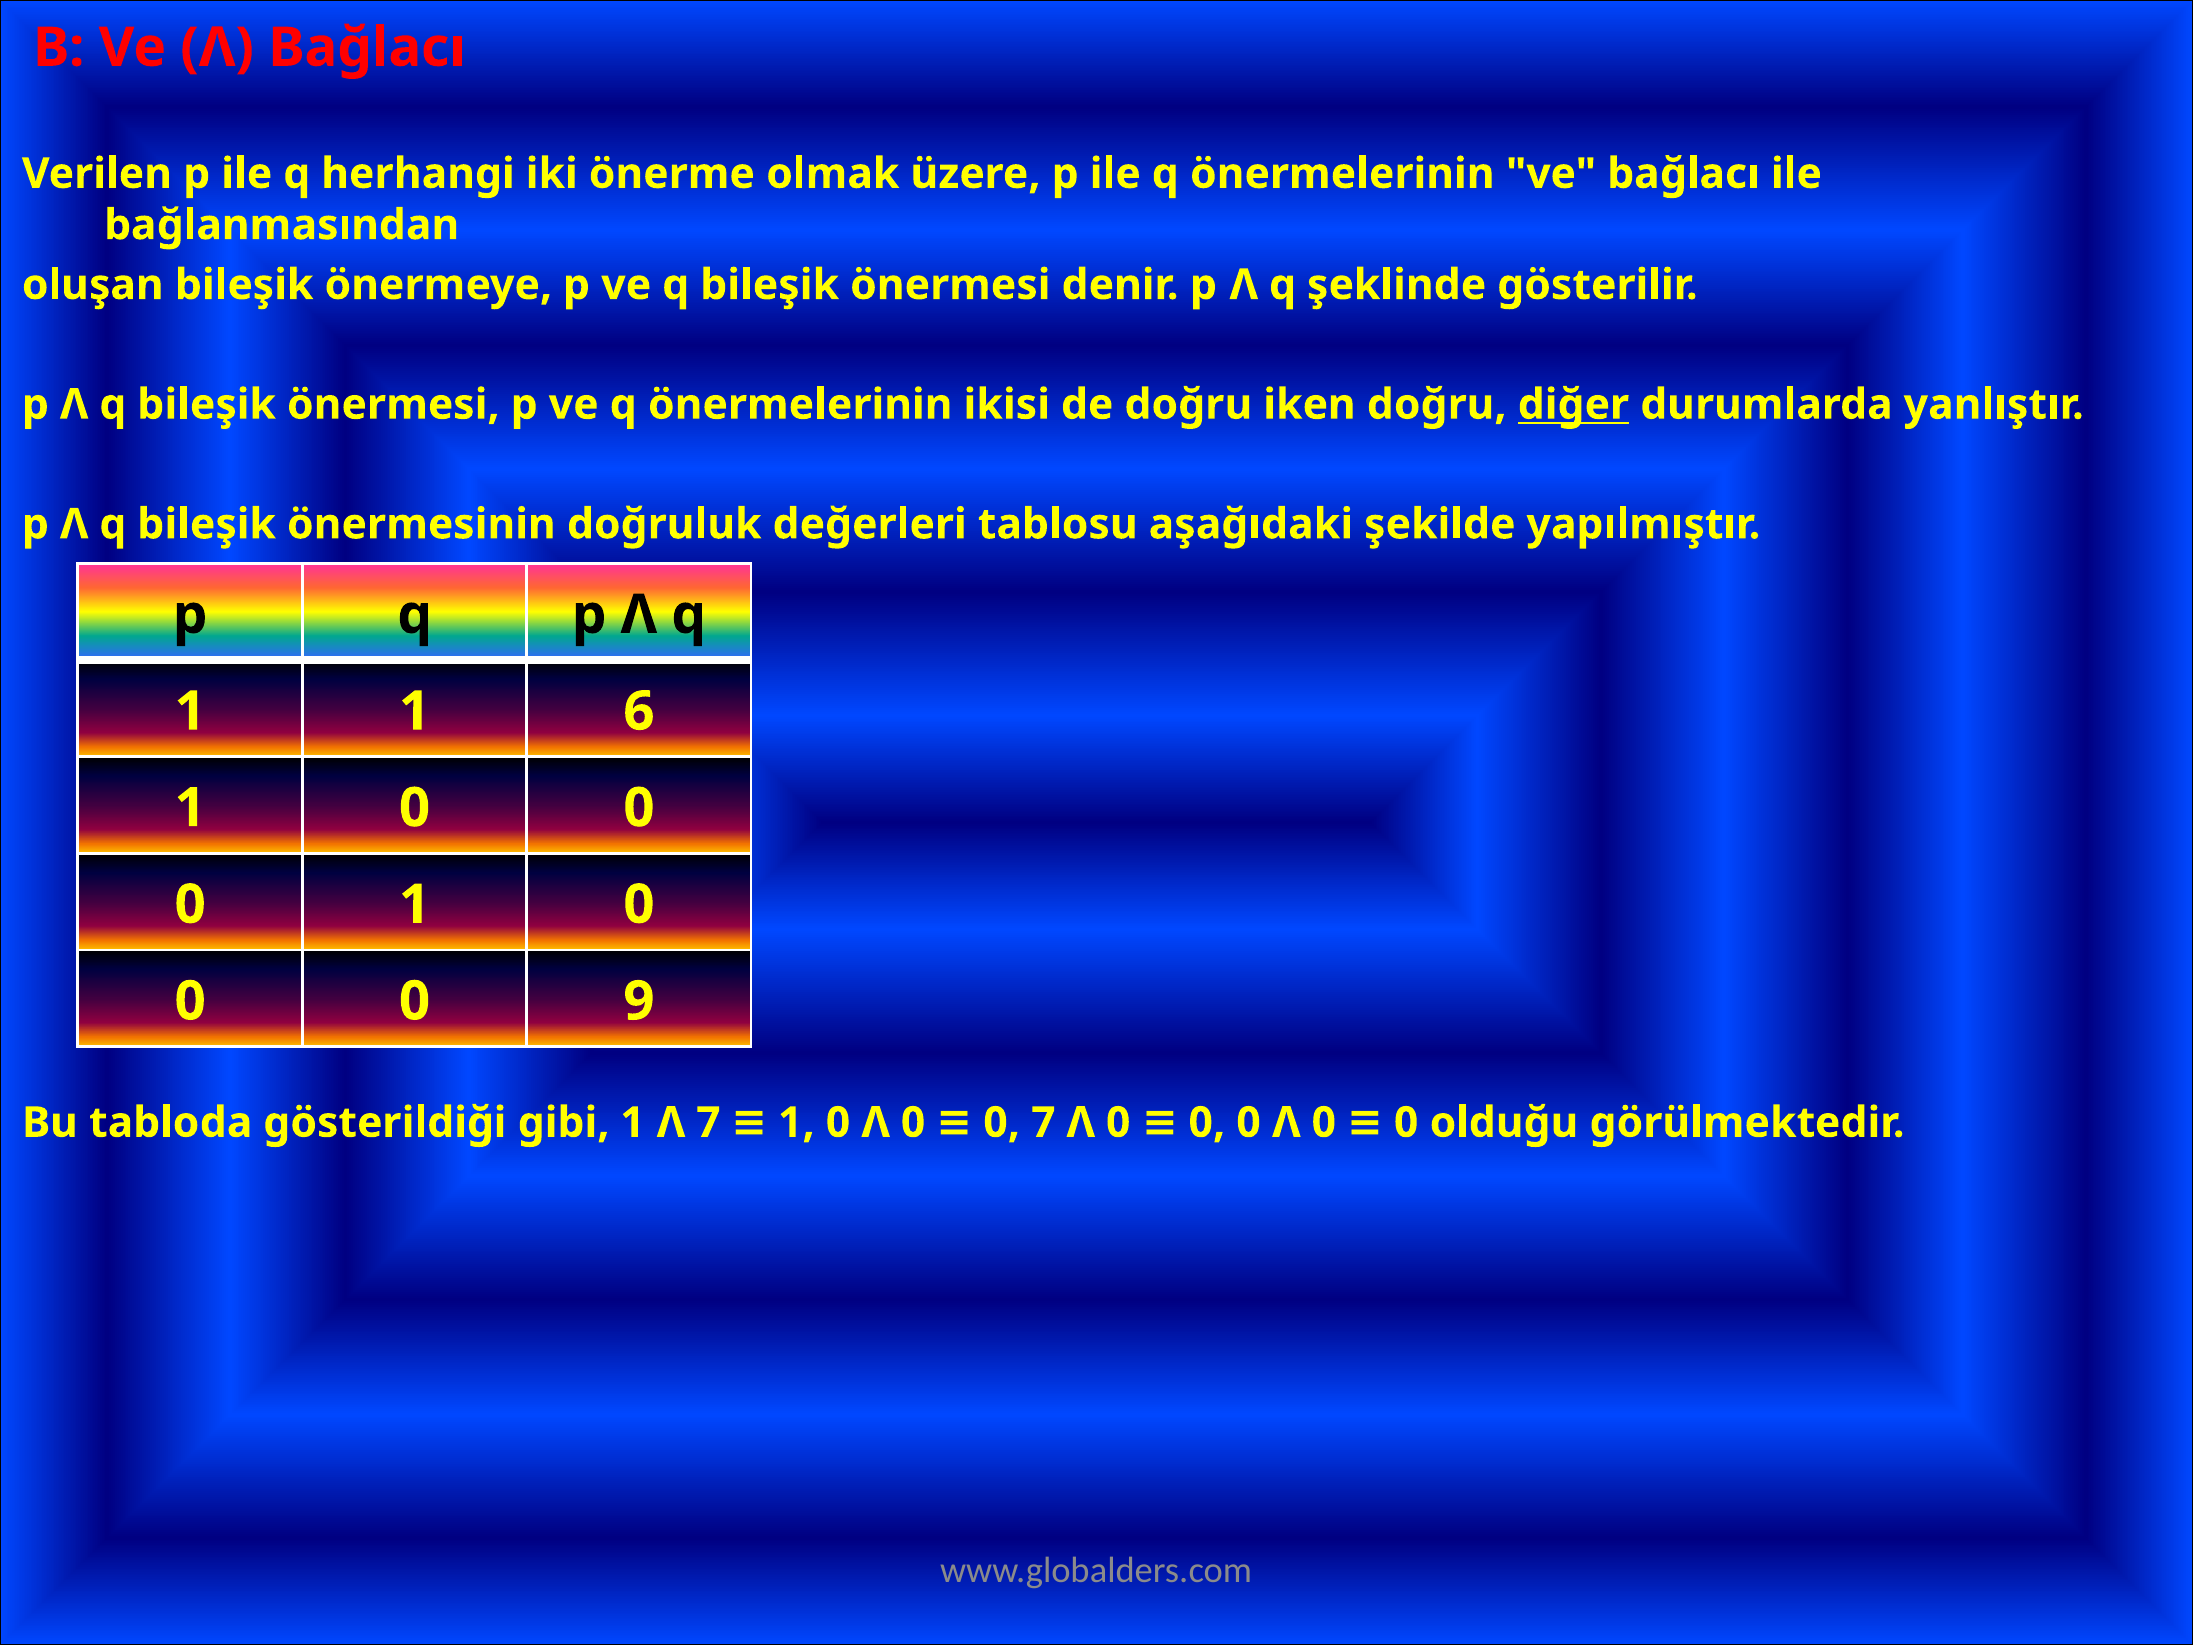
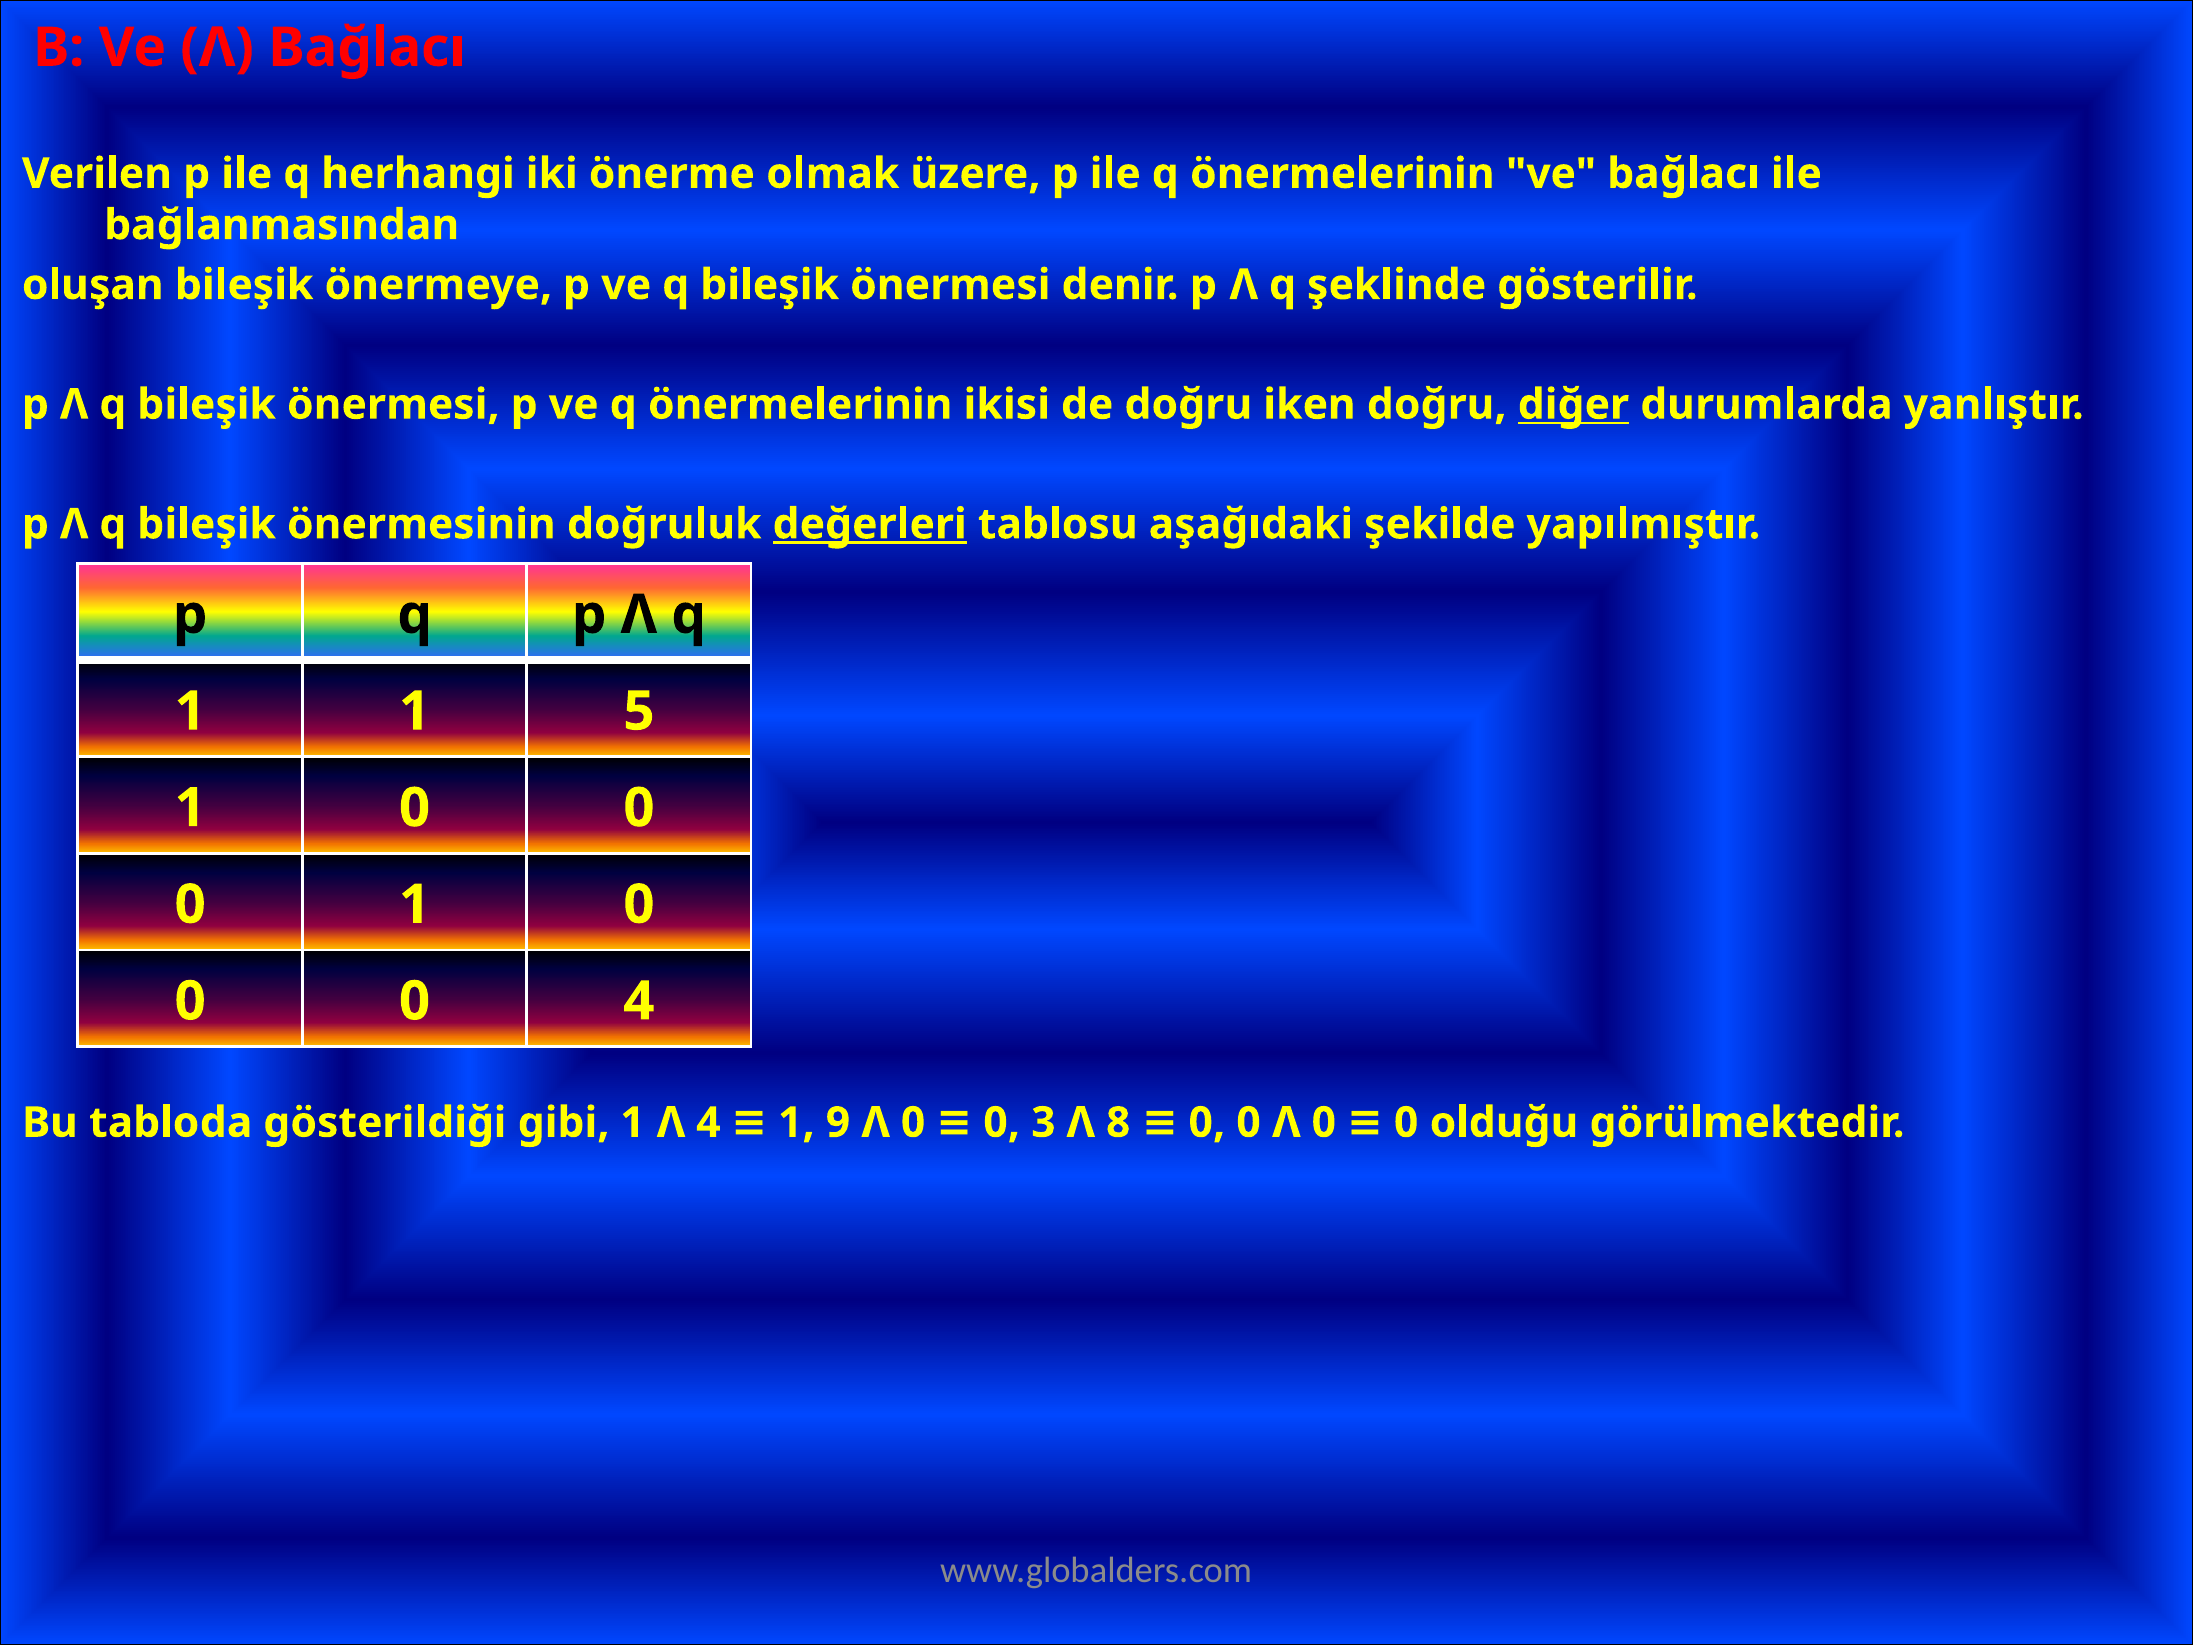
değerleri underline: none -> present (870, 524)
6: 6 -> 5 (639, 711)
0 9: 9 -> 4 (639, 1001)
0 7: 7 -> 3 (1043, 1123)
0: 0 -> 8 (1118, 1123)
Λ 7: 7 -> 4 (708, 1123)
0: 0 -> 9 (838, 1123)
